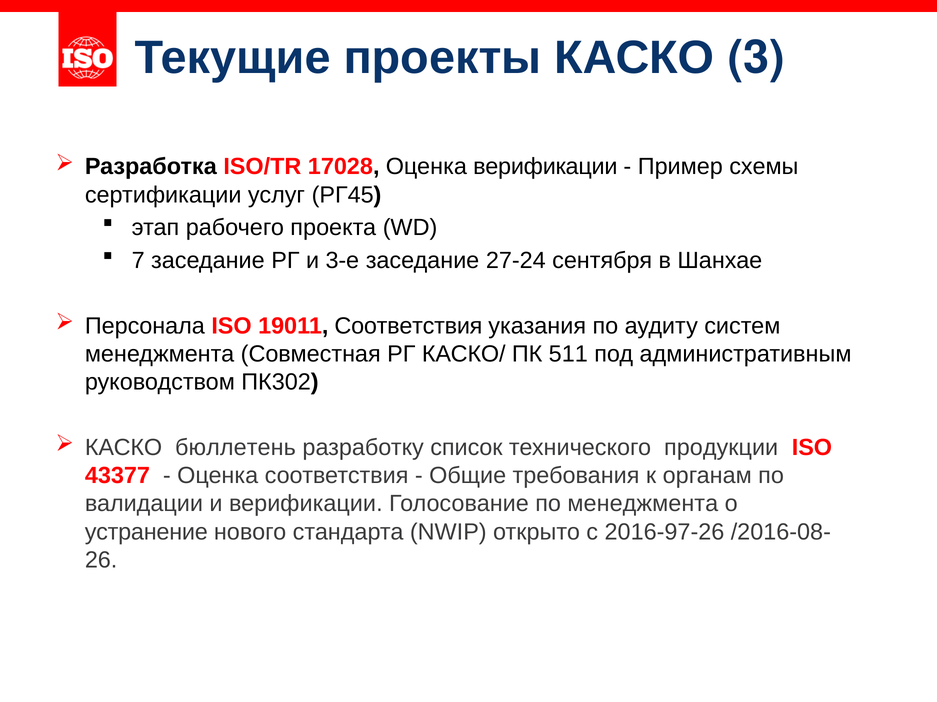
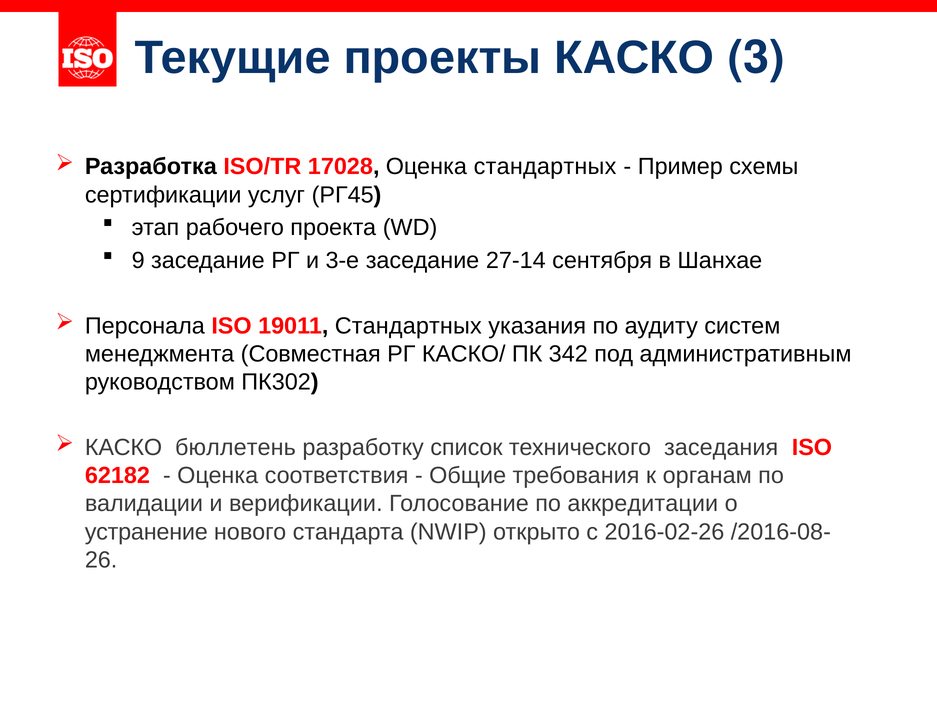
Оценка верификации: верификации -> стандартных (545, 167)
7: 7 -> 9 (138, 261)
27-24: 27-24 -> 27-14 (516, 261)
19011 Соответствия: Соответствия -> Стандартных (408, 326)
511: 511 -> 342 (568, 354)
продукции: продукции -> заседания (721, 448)
43377: 43377 -> 62182 (117, 476)
по менеджмента: менеджмента -> аккредитации (643, 504)
2016-97-26: 2016-97-26 -> 2016-02-26 (664, 532)
